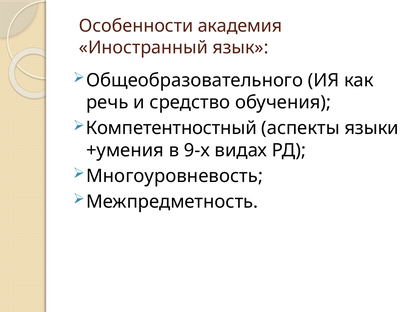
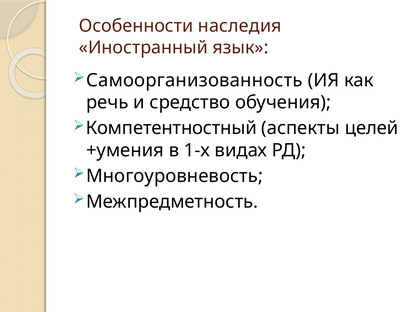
академия: академия -> наследия (240, 26)
Общеобразовательного: Общеобразовательного -> Самоорганизованность (194, 80)
языки: языки -> целей (372, 128)
9-х: 9-х -> 1-х (197, 150)
